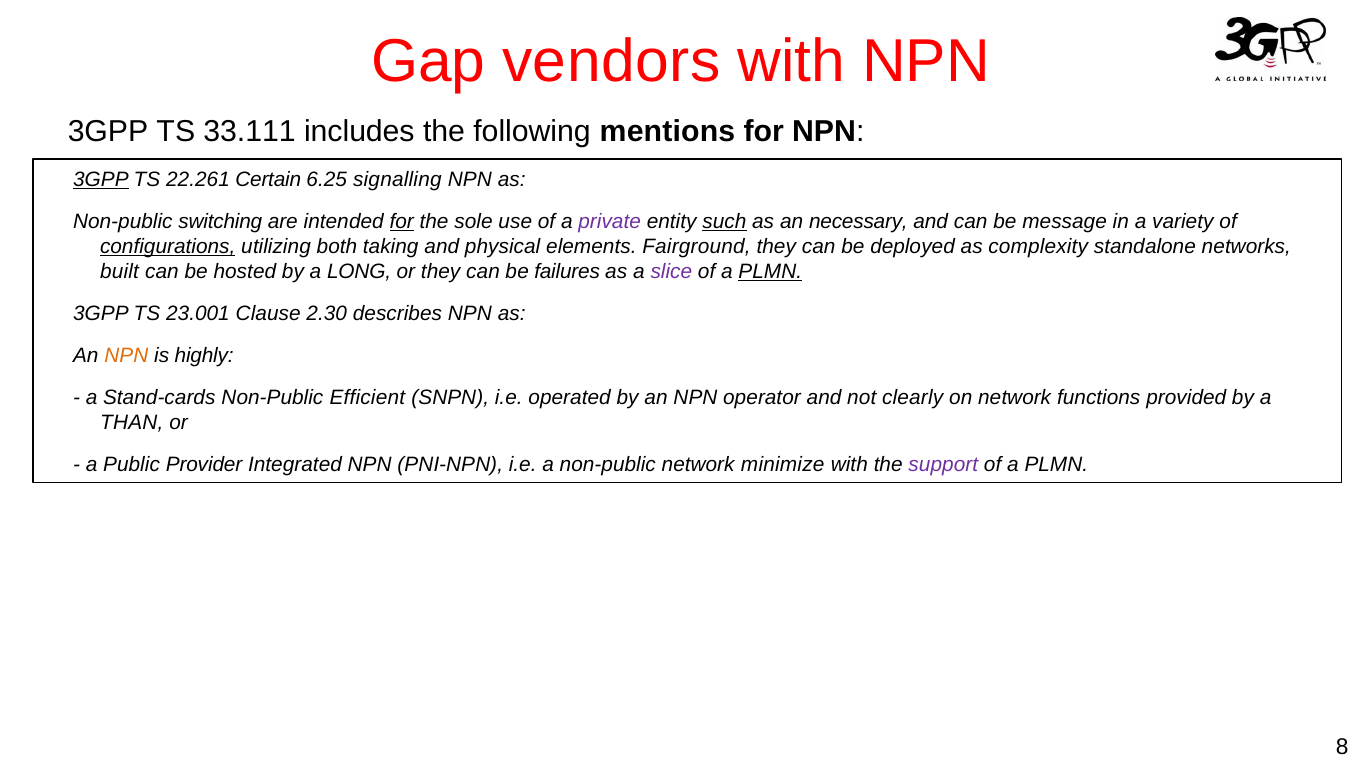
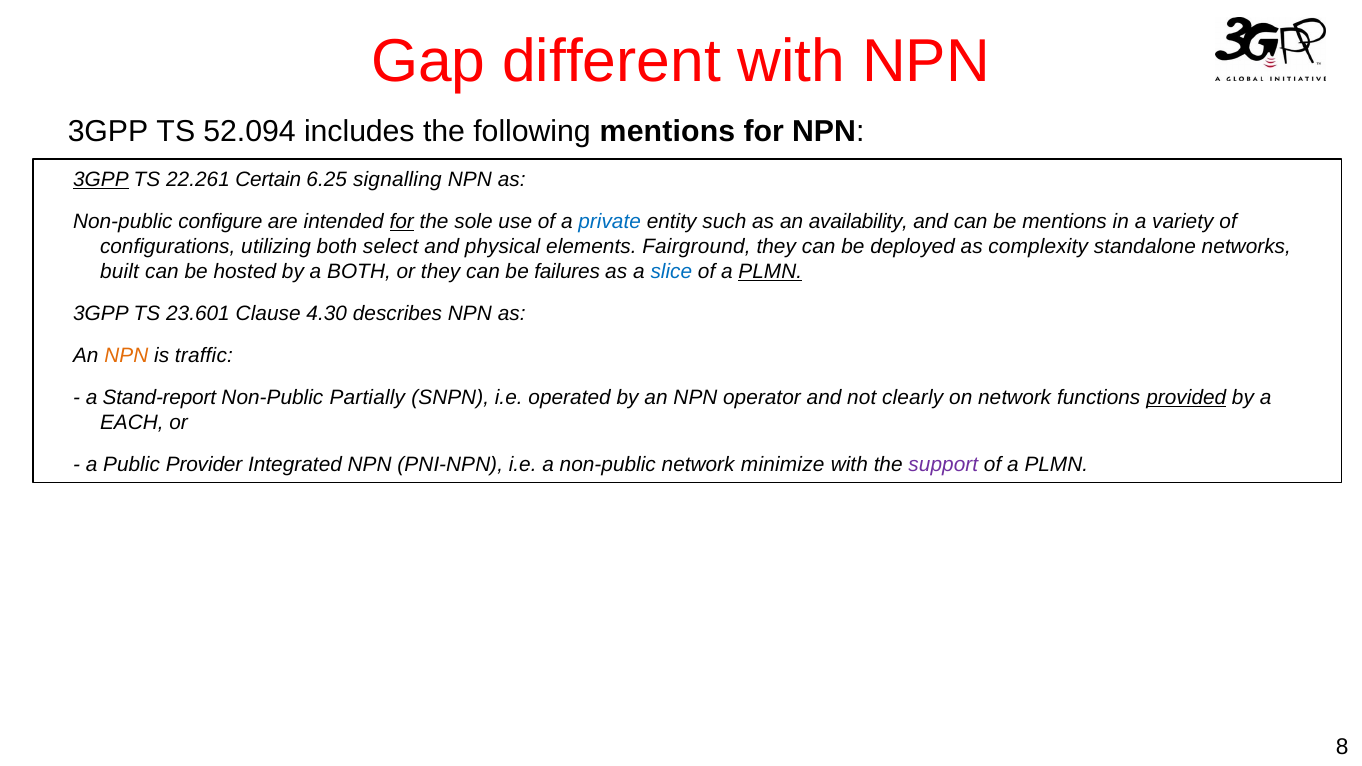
vendors: vendors -> different (612, 61)
33.111: 33.111 -> 52.094 (250, 132)
switching: switching -> configure (220, 222)
private colour: purple -> blue (610, 222)
such underline: present -> none (724, 222)
necessary: necessary -> availability (858, 222)
be message: message -> mentions (1065, 222)
configurations underline: present -> none (168, 247)
taking: taking -> select (391, 247)
a LONG: LONG -> BOTH (359, 272)
slice colour: purple -> blue (671, 272)
23.001: 23.001 -> 23.601 (198, 314)
2.30: 2.30 -> 4.30 (327, 314)
highly: highly -> traffic (204, 356)
Stand-cards: Stand-cards -> Stand-report (159, 398)
Efficient: Efficient -> Partially (367, 398)
provided underline: none -> present (1186, 398)
THAN: THAN -> EACH (132, 423)
